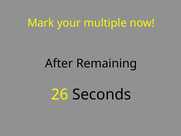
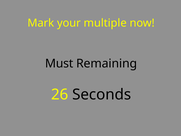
After: After -> Must (59, 63)
